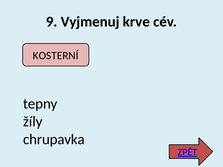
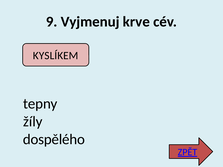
KOSTERNÍ: KOSTERNÍ -> KYSLÍKEM (56, 56)
chrupavka: chrupavka -> dospělého (54, 139)
